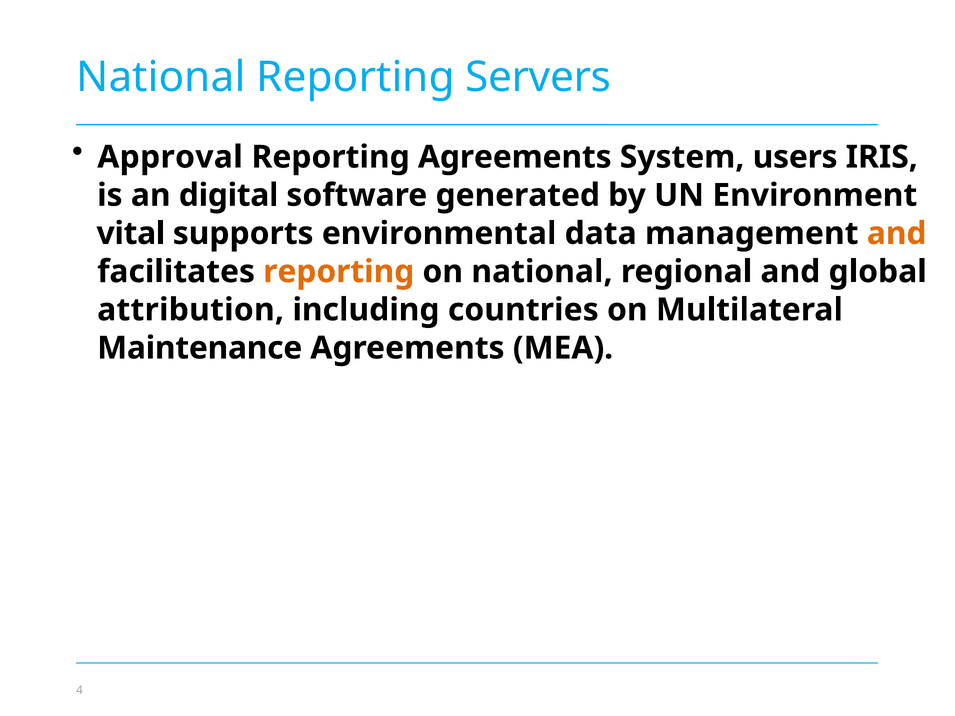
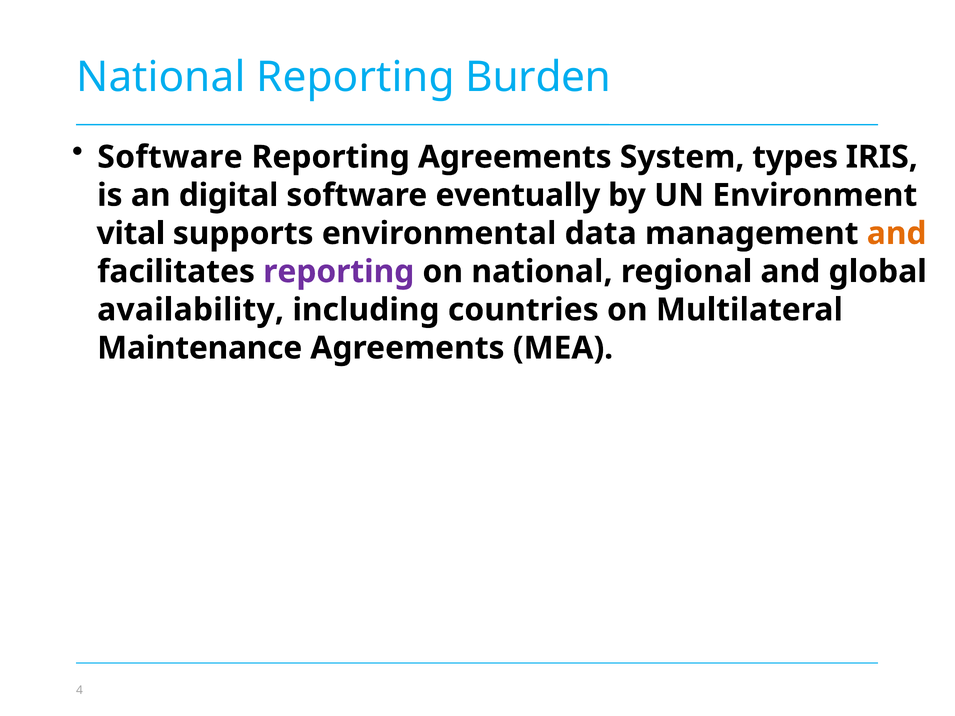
Servers: Servers -> Burden (538, 78)
Approval: Approval -> Software (170, 157)
users: users -> types (795, 157)
generated: generated -> eventually (518, 195)
reporting colour: orange -> purple (339, 272)
attribution: attribution -> availability (191, 310)
